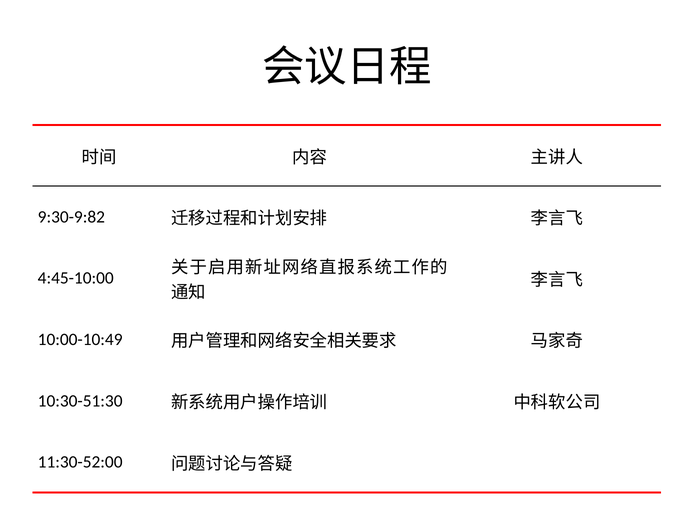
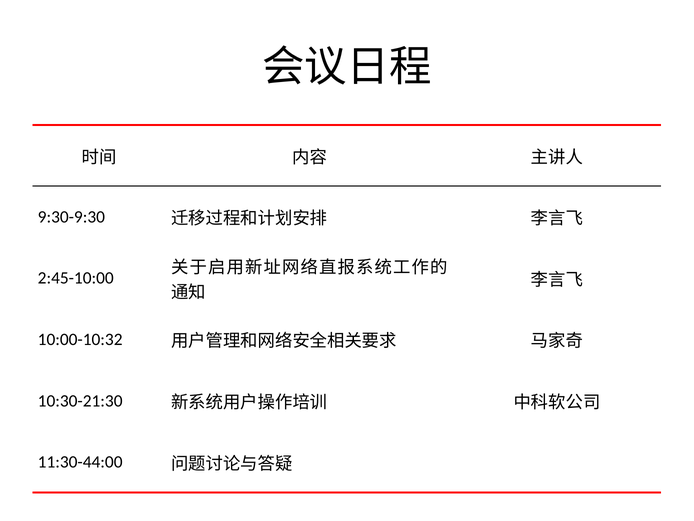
9:30-9:82: 9:30-9:82 -> 9:30-9:30 (71, 217)
4:45-10:00: 4:45-10:00 -> 2:45-10:00 (76, 278)
10:00-10:49: 10:00-10:49 -> 10:00-10:32 (80, 339)
10:30-51:30: 10:30-51:30 -> 10:30-21:30 (80, 400)
11:30-52:00: 11:30-52:00 -> 11:30-44:00 (80, 462)
